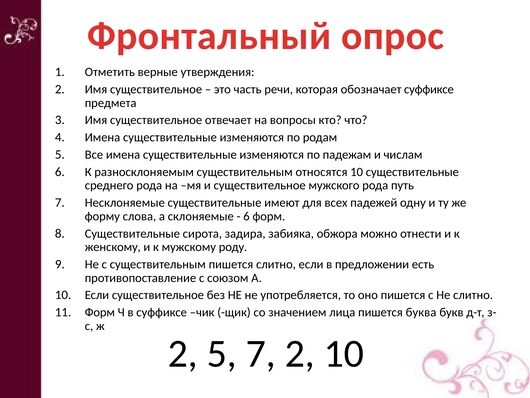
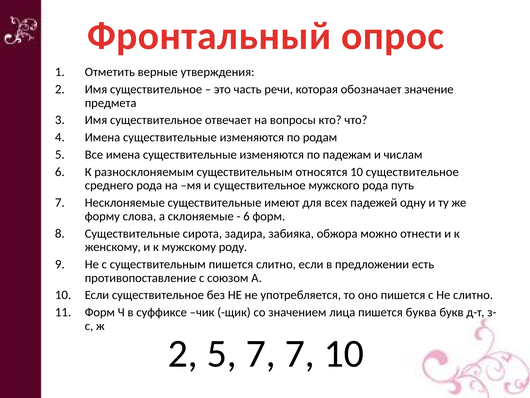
обозначает суффиксе: суффиксе -> значение (429, 89)
10 существительные: существительные -> существительное (412, 172)
7 2: 2 -> 7 (300, 353)
